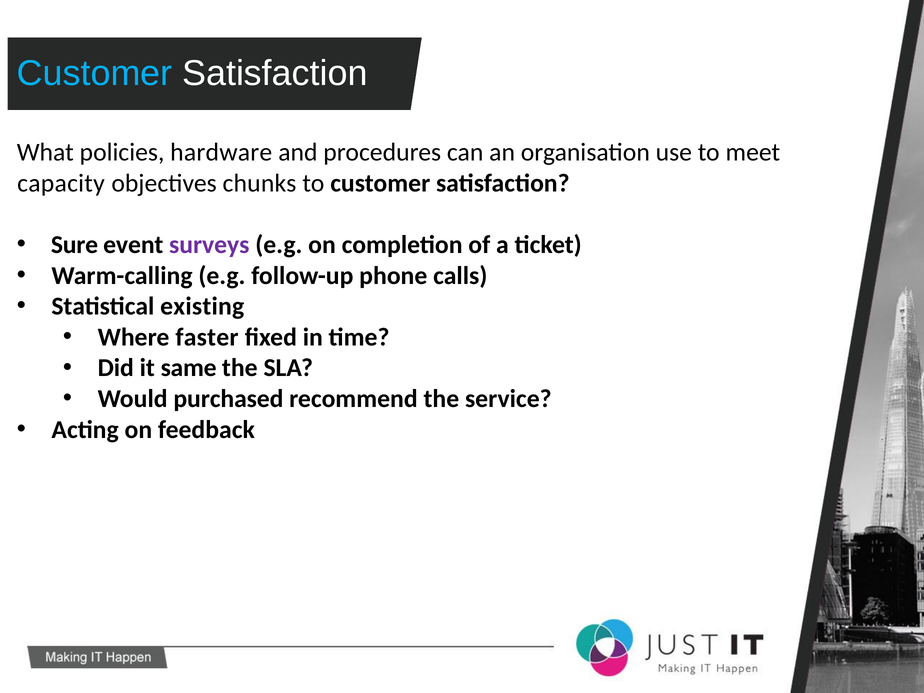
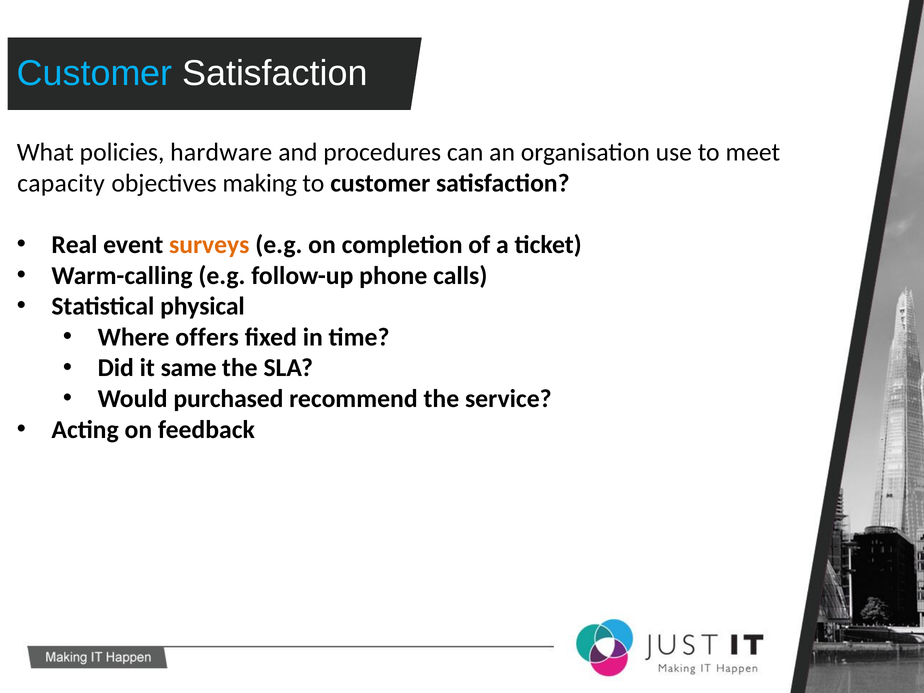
chunks: chunks -> making (260, 183)
Sure: Sure -> Real (74, 245)
surveys colour: purple -> orange (209, 245)
existing: existing -> physical (202, 306)
faster: faster -> offers (207, 337)
